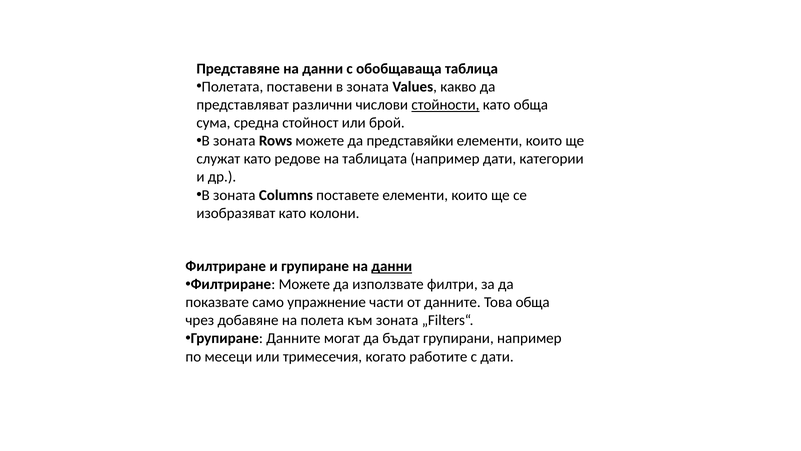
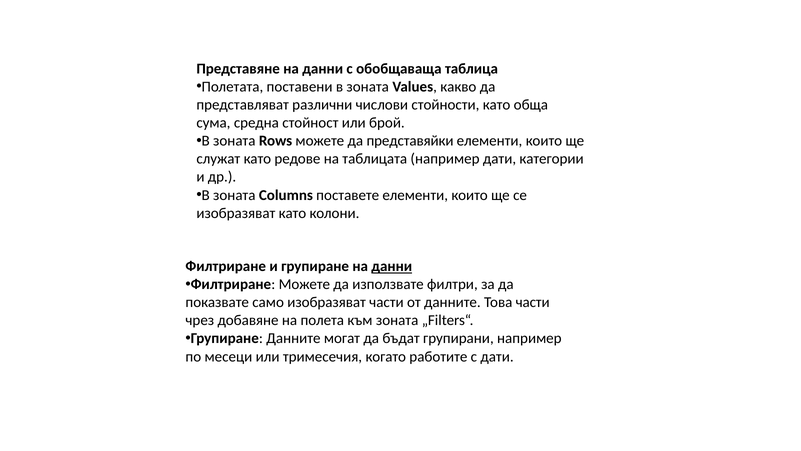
стойности underline: present -> none (445, 105)
само упражнение: упражнение -> изобразяват (327, 302)
Това обща: обща -> части (533, 302)
